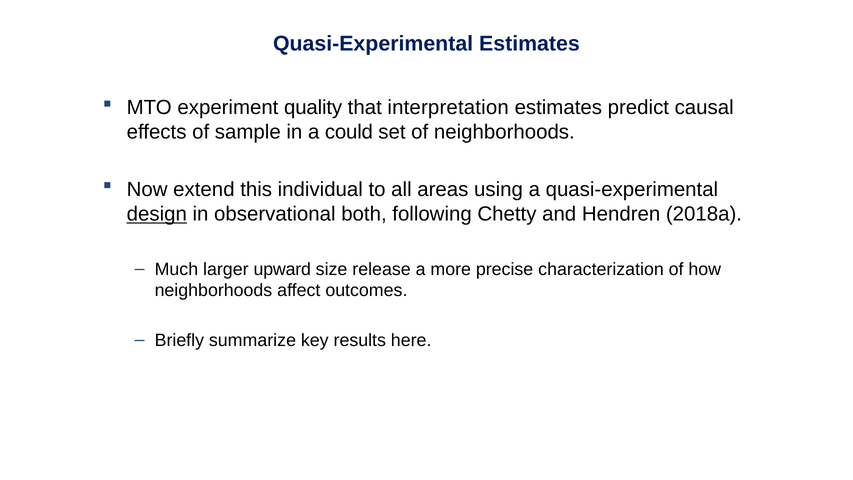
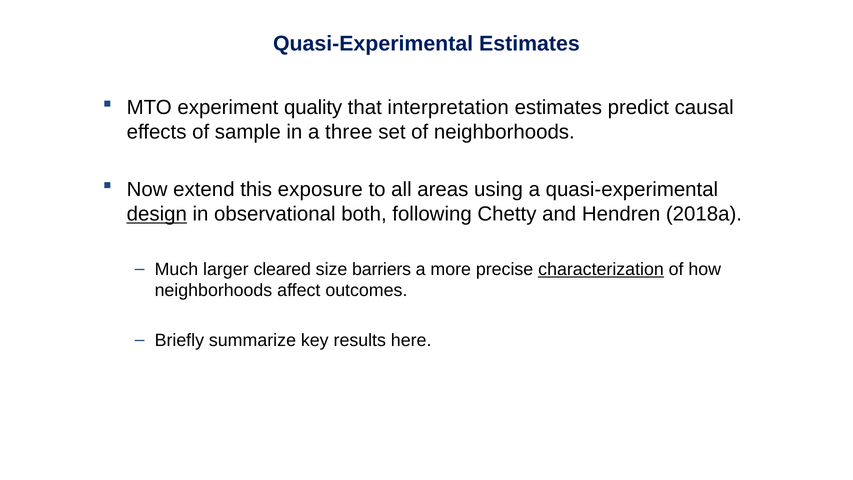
could: could -> three (349, 132)
individual: individual -> exposure (320, 189)
upward: upward -> cleared (282, 269)
release: release -> barriers (382, 269)
characterization underline: none -> present (601, 269)
